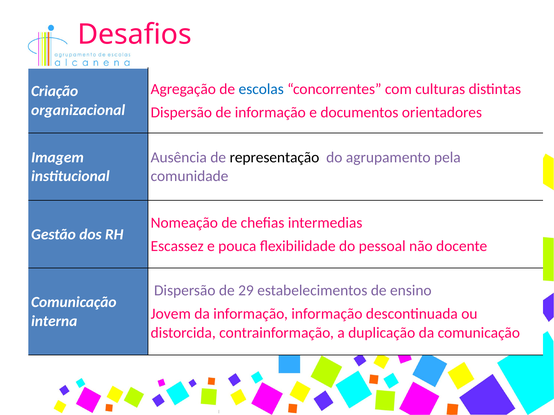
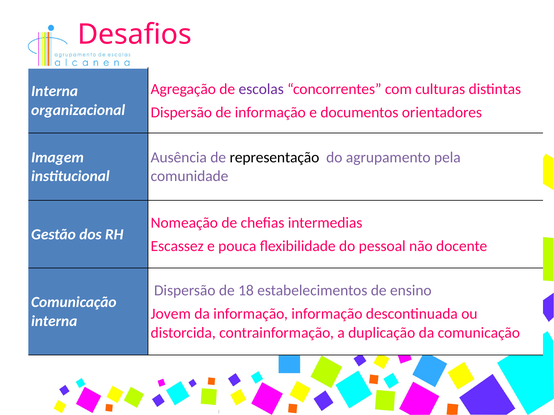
escolas colour: blue -> purple (261, 89)
Criação: Criação -> Interna (55, 91)
29: 29 -> 18 (246, 291)
